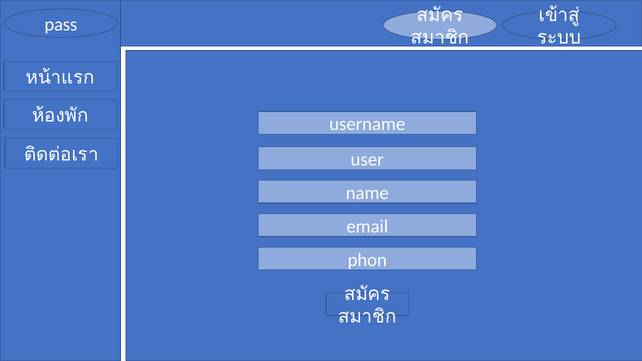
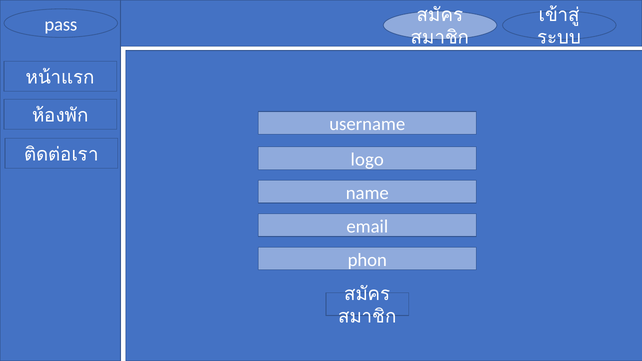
user: user -> logo (367, 160)
